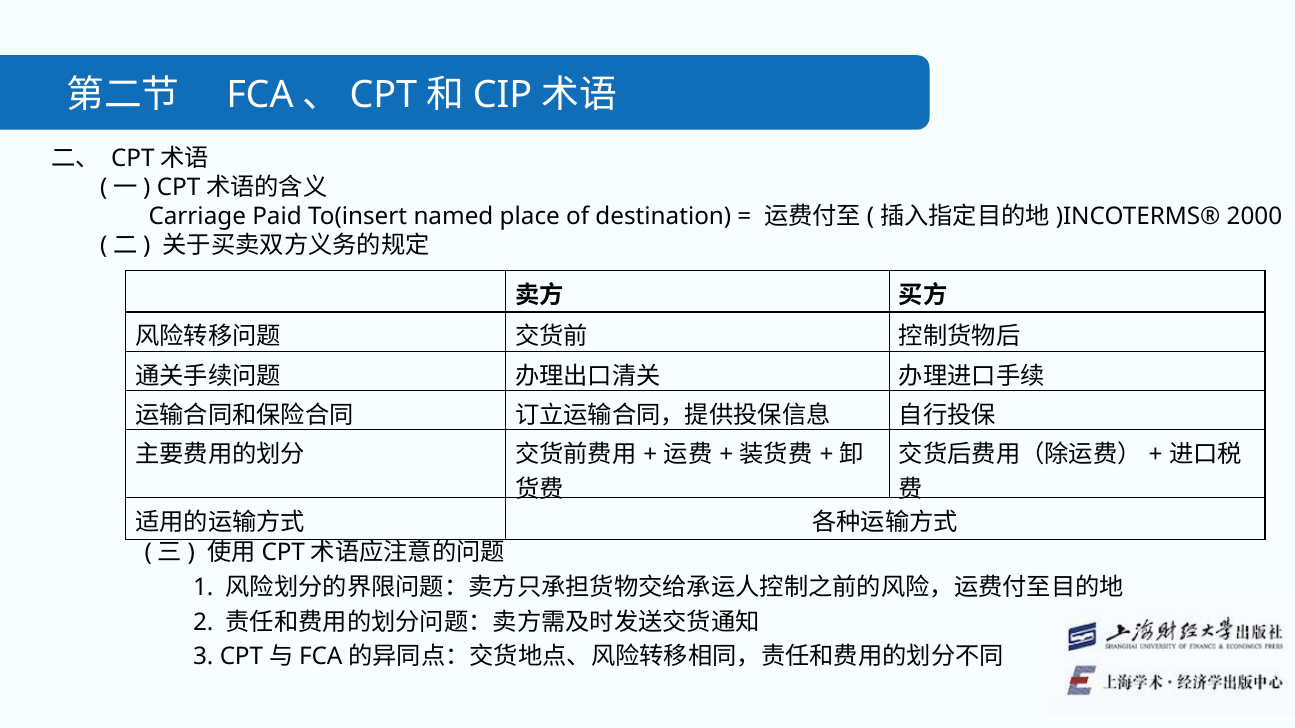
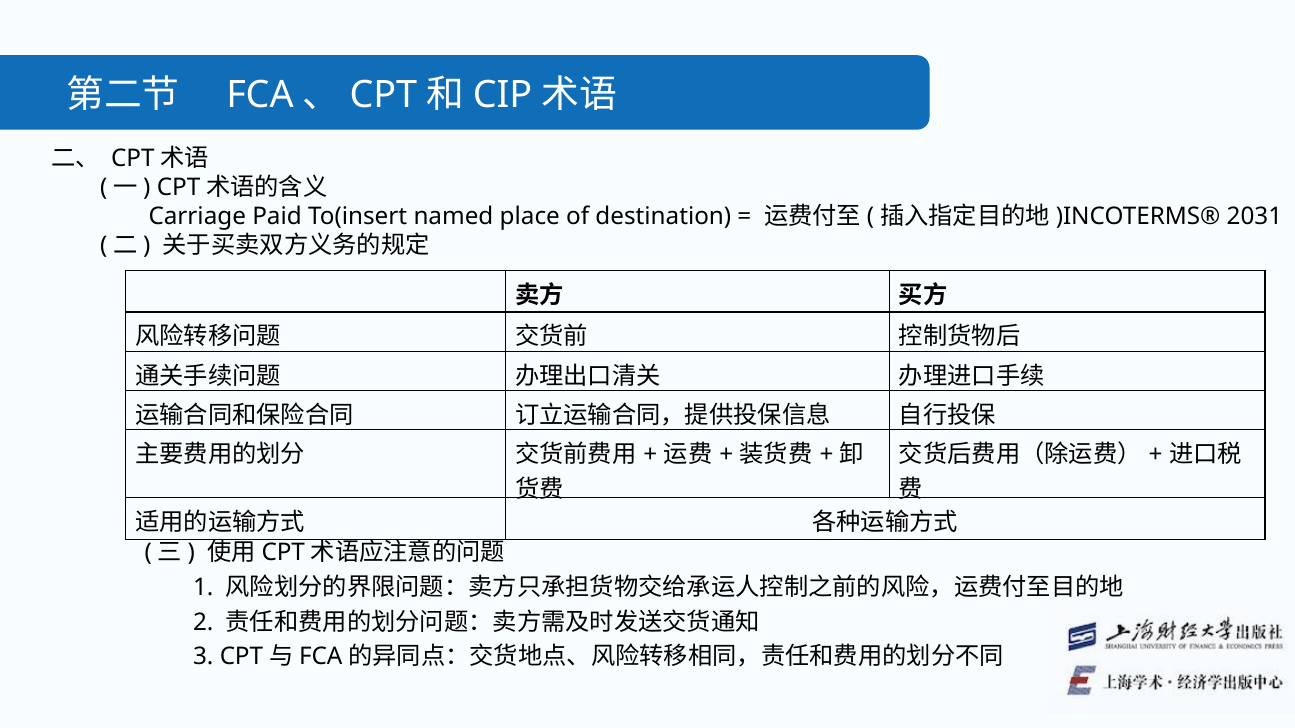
2000: 2000 -> 2031 (1254, 217)
